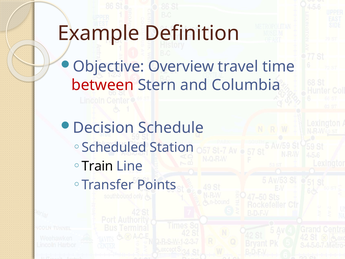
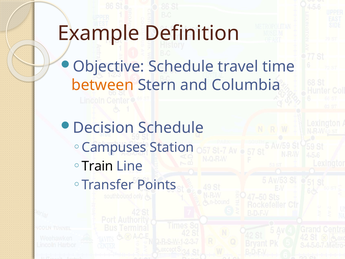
Objective Overview: Overview -> Schedule (181, 67)
between colour: red -> orange (103, 85)
Scheduled: Scheduled -> Campuses (114, 147)
